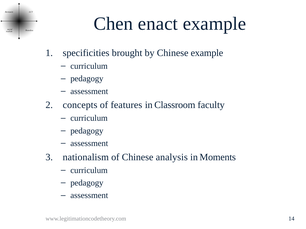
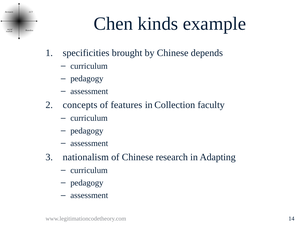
enact: enact -> kinds (158, 24)
Chinese example: example -> depends (207, 53)
Classroom: Classroom -> Collection (175, 105)
analysis: analysis -> research (172, 157)
Moments: Moments -> Adapting (218, 157)
